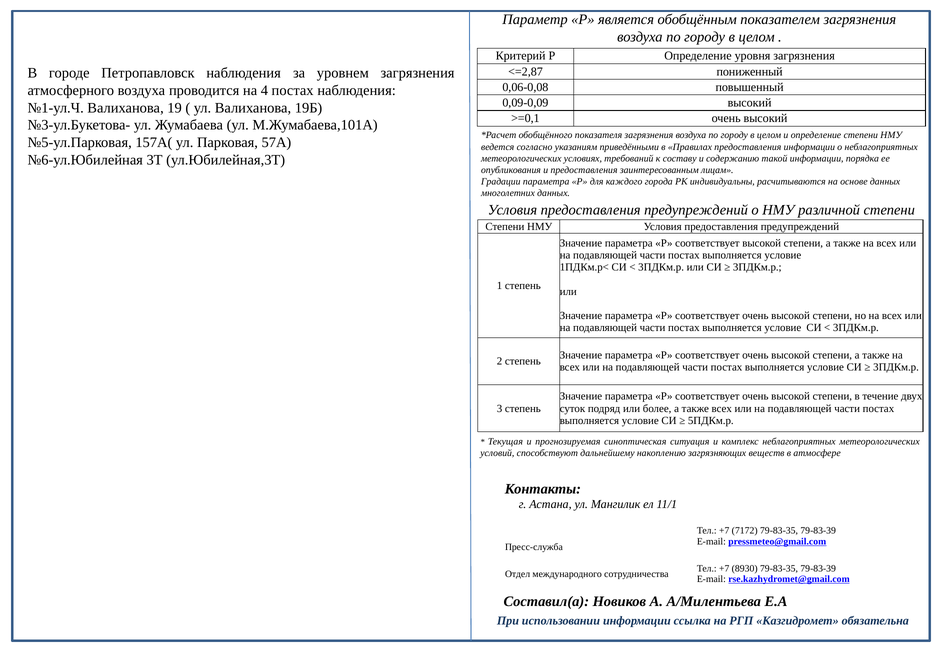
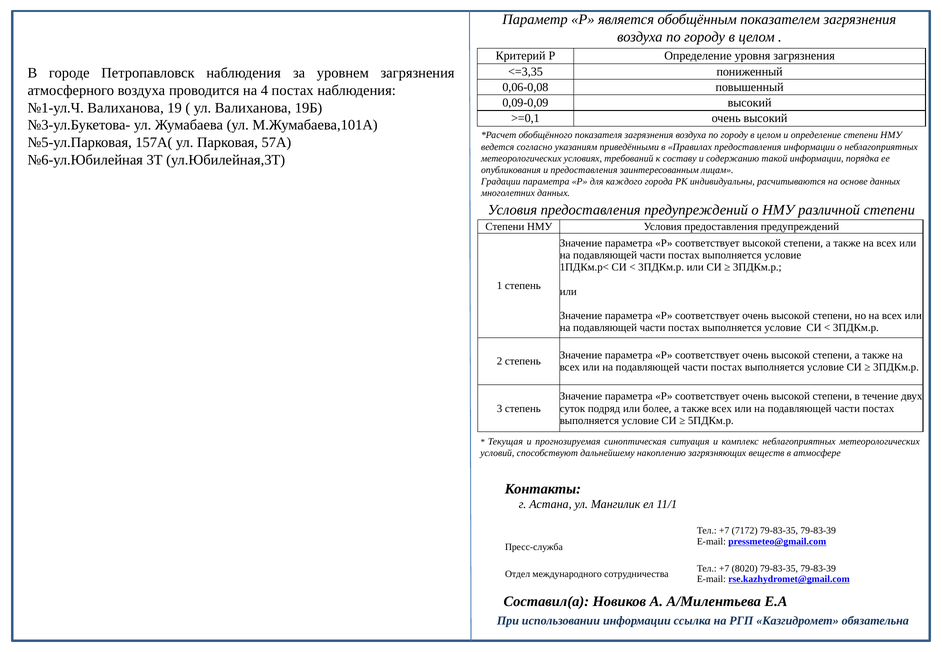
<=2,87: <=2,87 -> <=3,35 (526, 72)
8930: 8930 -> 8020 (745, 569)
